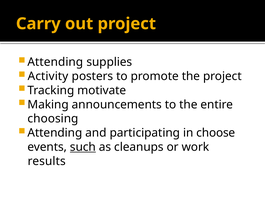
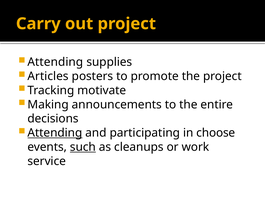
Activity: Activity -> Articles (48, 76)
choosing: choosing -> decisions (53, 119)
Attending underline: none -> present (55, 133)
results: results -> service (47, 161)
